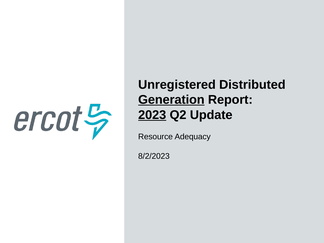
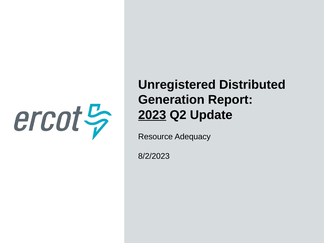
Generation underline: present -> none (171, 100)
